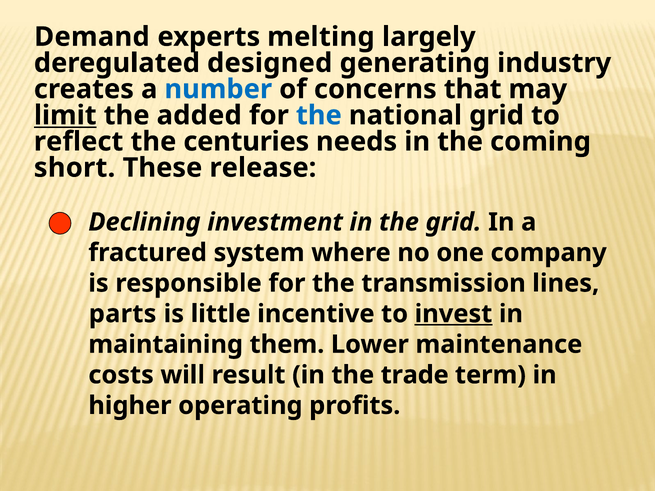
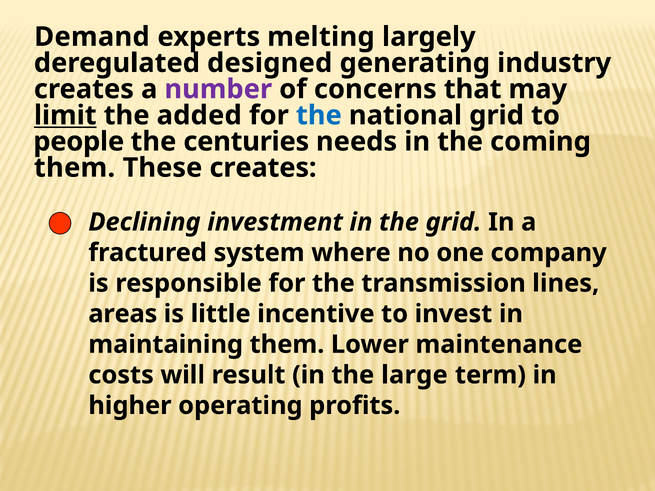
number colour: blue -> purple (218, 89)
reflect: reflect -> people (79, 142)
short: short -> them (75, 168)
These release: release -> creates (263, 168)
parts: parts -> areas (123, 314)
invest underline: present -> none (453, 314)
trade: trade -> large (414, 375)
